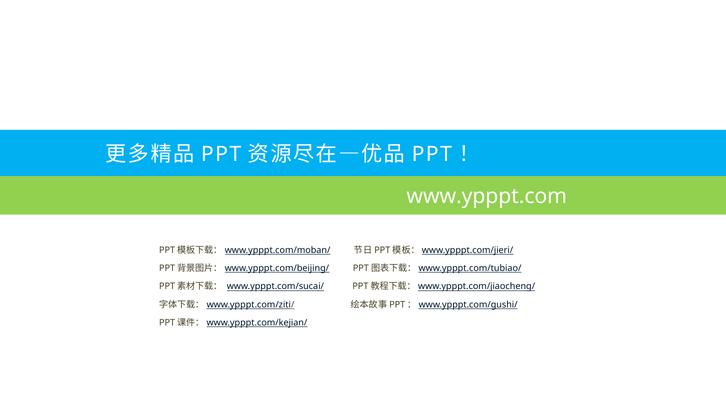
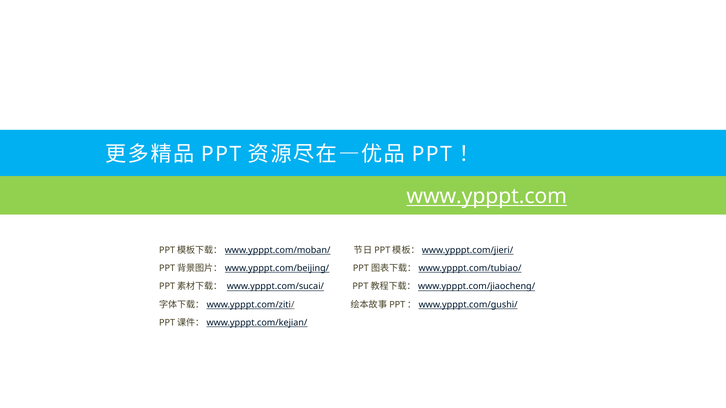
www.ypppt.com underline: none -> present (487, 197)
